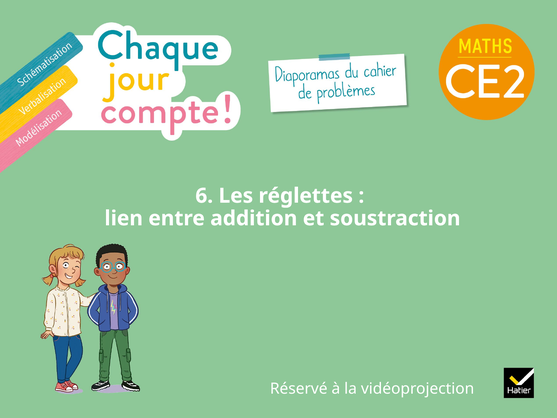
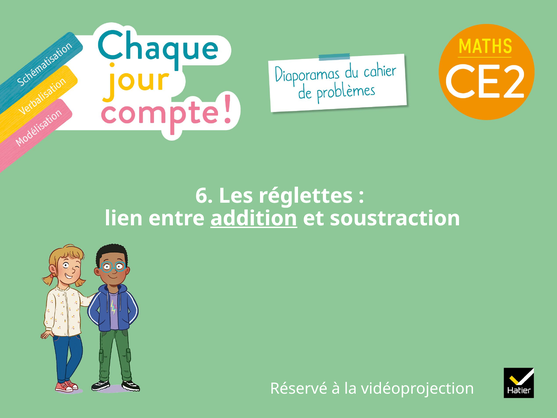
addition underline: none -> present (254, 218)
